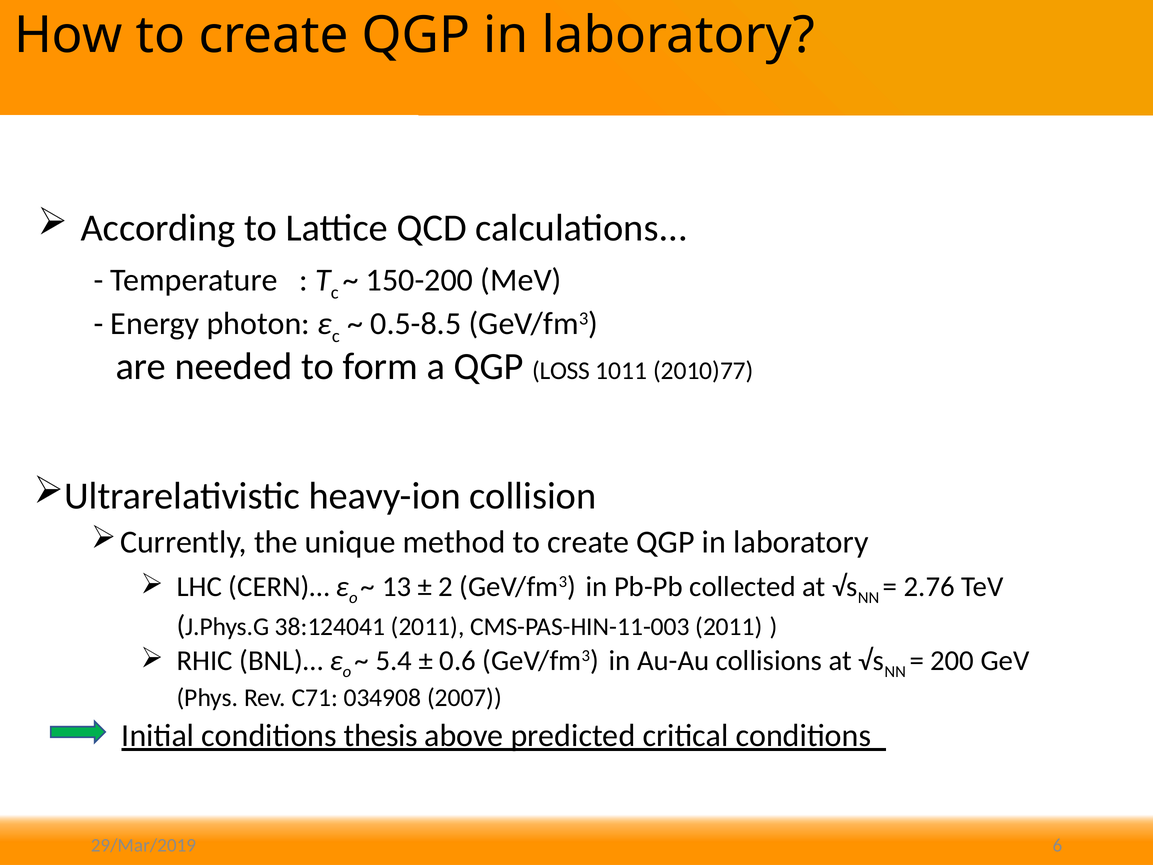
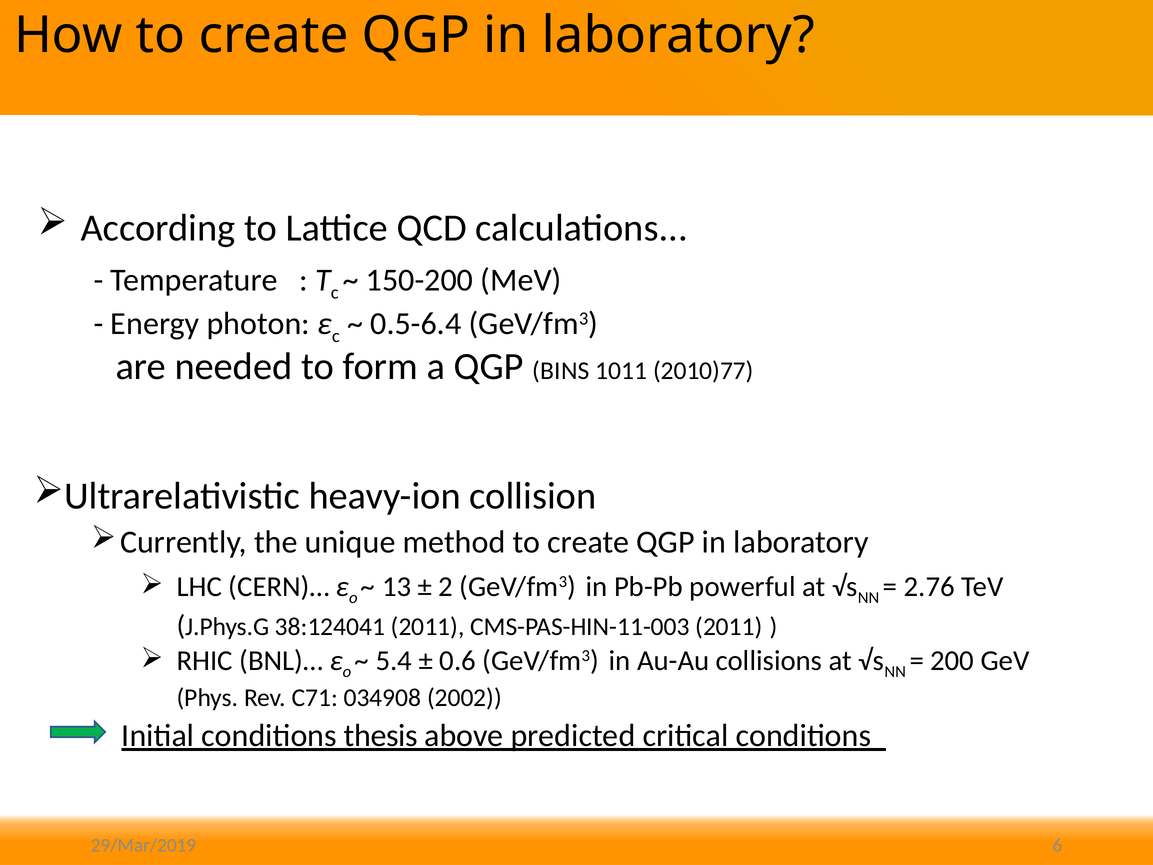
0.5-8.5: 0.5-8.5 -> 0.5-6.4 (416, 324)
LOSS: LOSS -> BINS (561, 371)
collected: collected -> powerful (743, 586)
2007: 2007 -> 2002 (464, 698)
